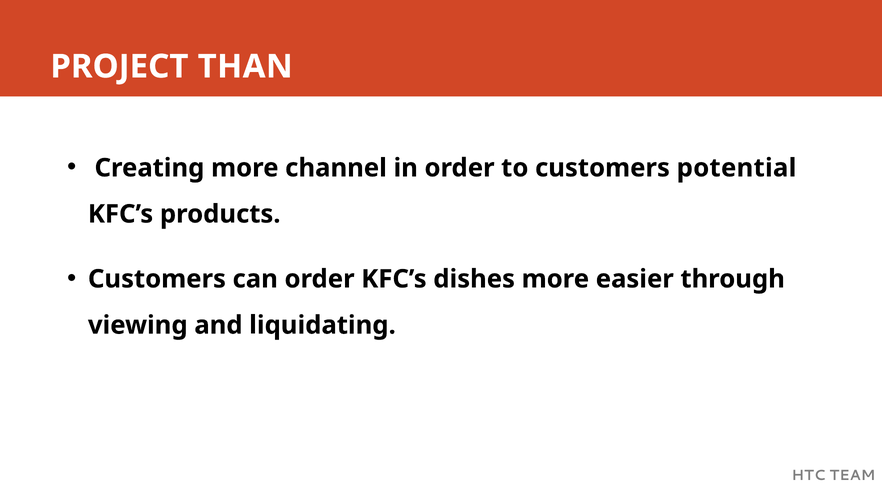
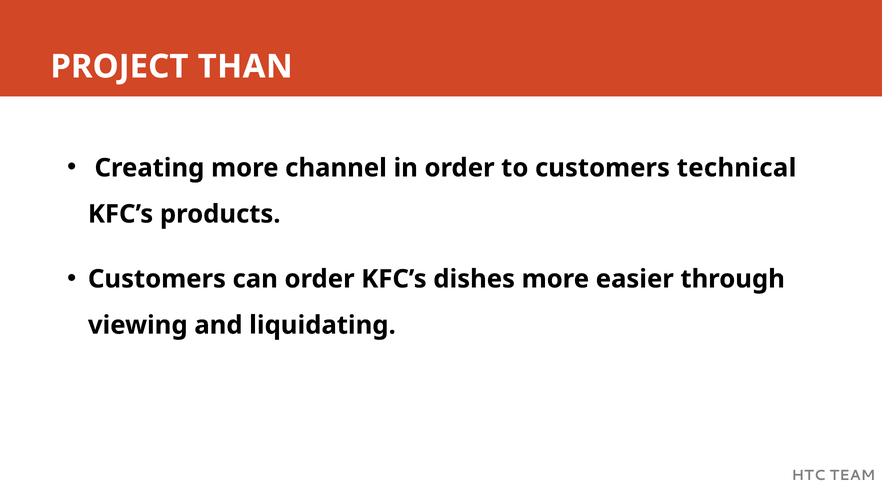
potential: potential -> technical (736, 168)
